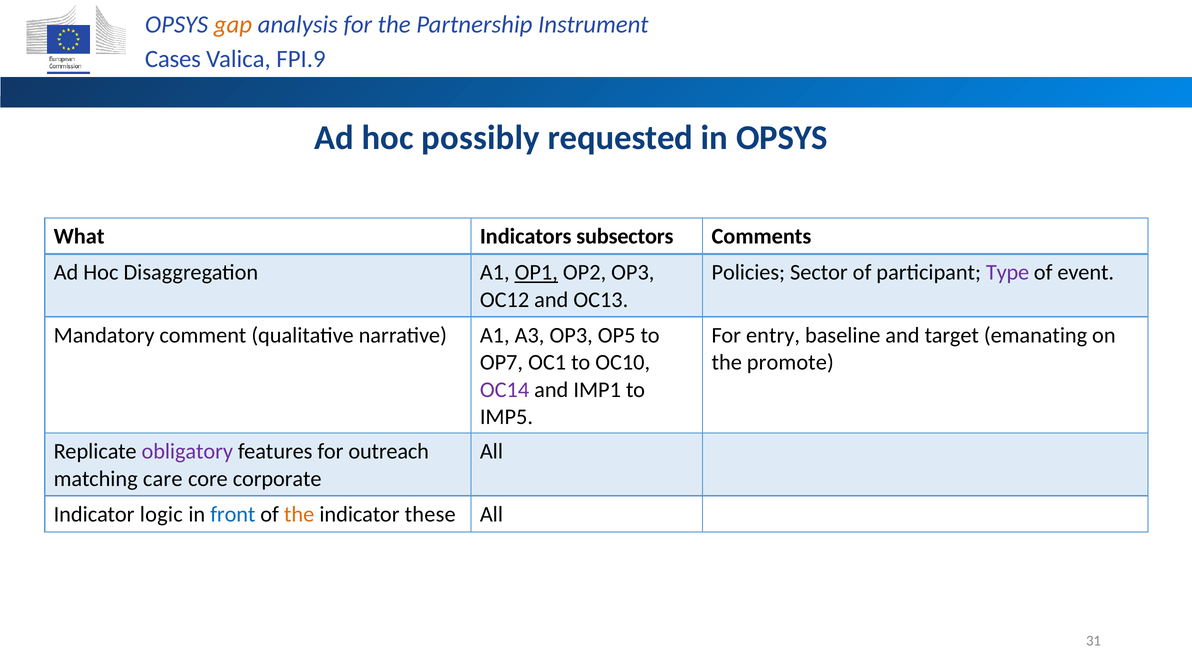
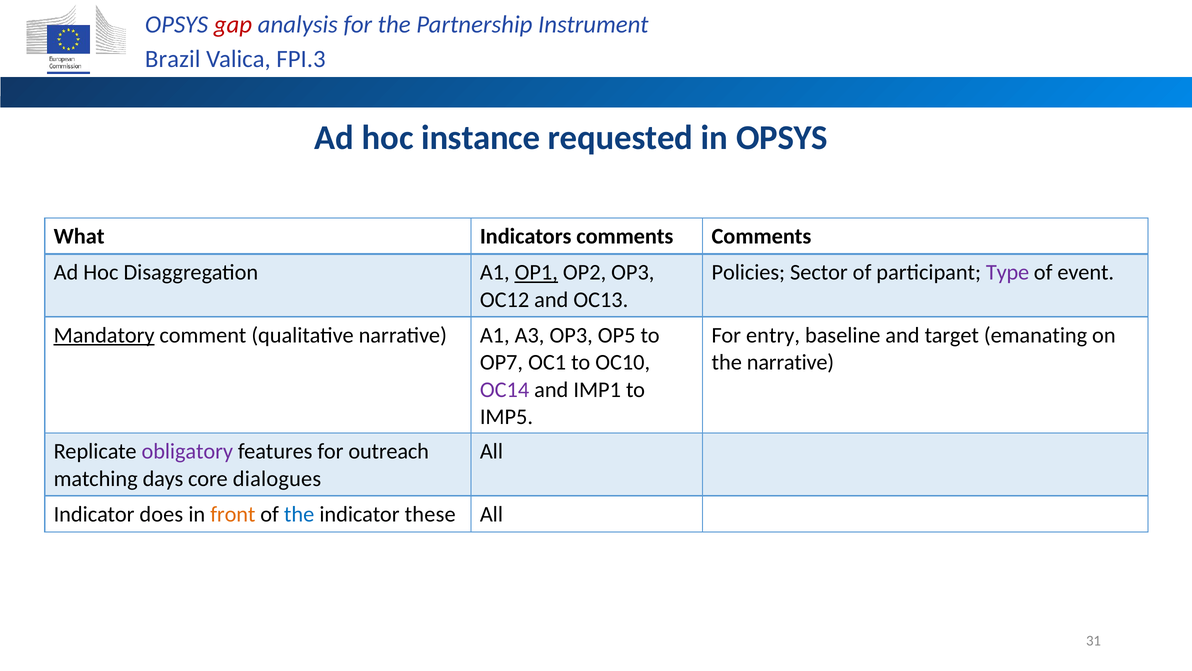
gap colour: orange -> red (233, 25)
Cases: Cases -> Brazil (173, 59)
FPI.9: FPI.9 -> FPI.3 (301, 59)
possibly: possibly -> instance (481, 138)
Indicators subsectors: subsectors -> comments (625, 236)
Mandatory underline: none -> present (104, 335)
the promote: promote -> narrative (790, 362)
care: care -> days (163, 478)
corporate: corporate -> dialogues (277, 478)
logic: logic -> does (161, 514)
front colour: blue -> orange (233, 514)
the colour: orange -> blue (299, 514)
